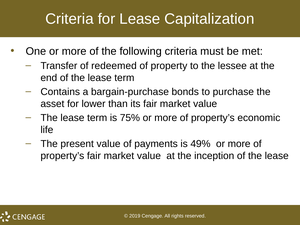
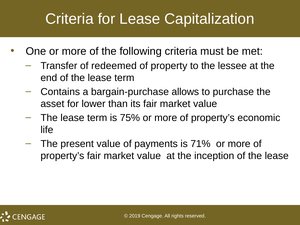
bonds: bonds -> allows (185, 92)
49%: 49% -> 71% (201, 144)
